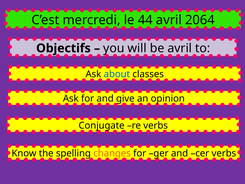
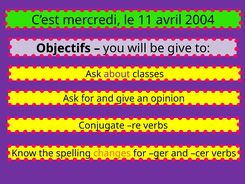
44: 44 -> 11 (145, 20)
2064: 2064 -> 2004 (200, 20)
be avril: avril -> give (180, 48)
about colour: blue -> purple (117, 74)
